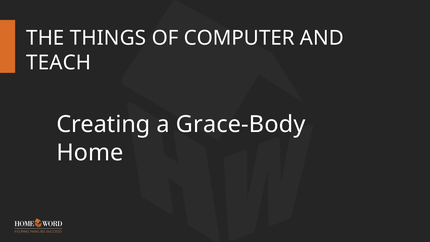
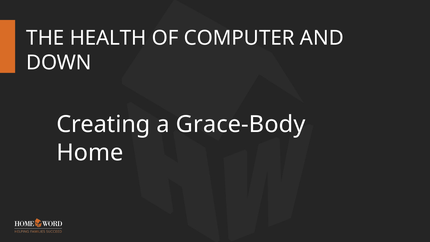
THINGS: THINGS -> HEALTH (108, 38)
TEACH: TEACH -> DOWN (59, 63)
